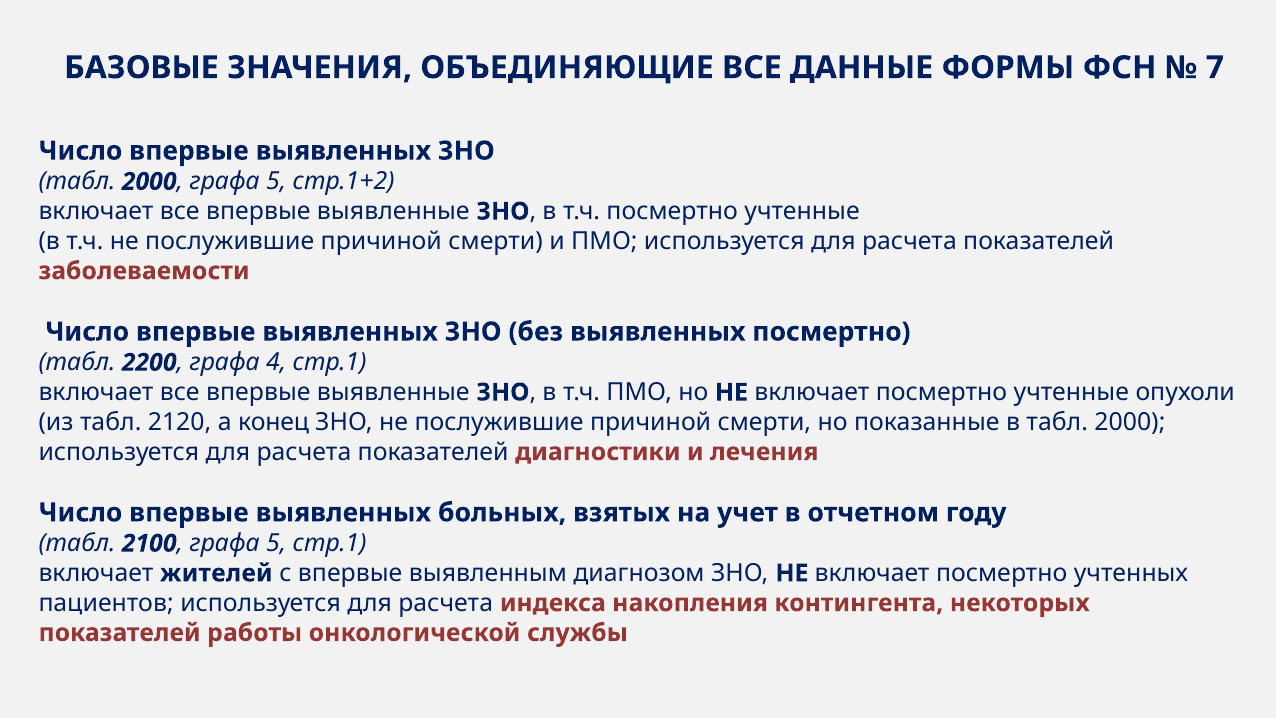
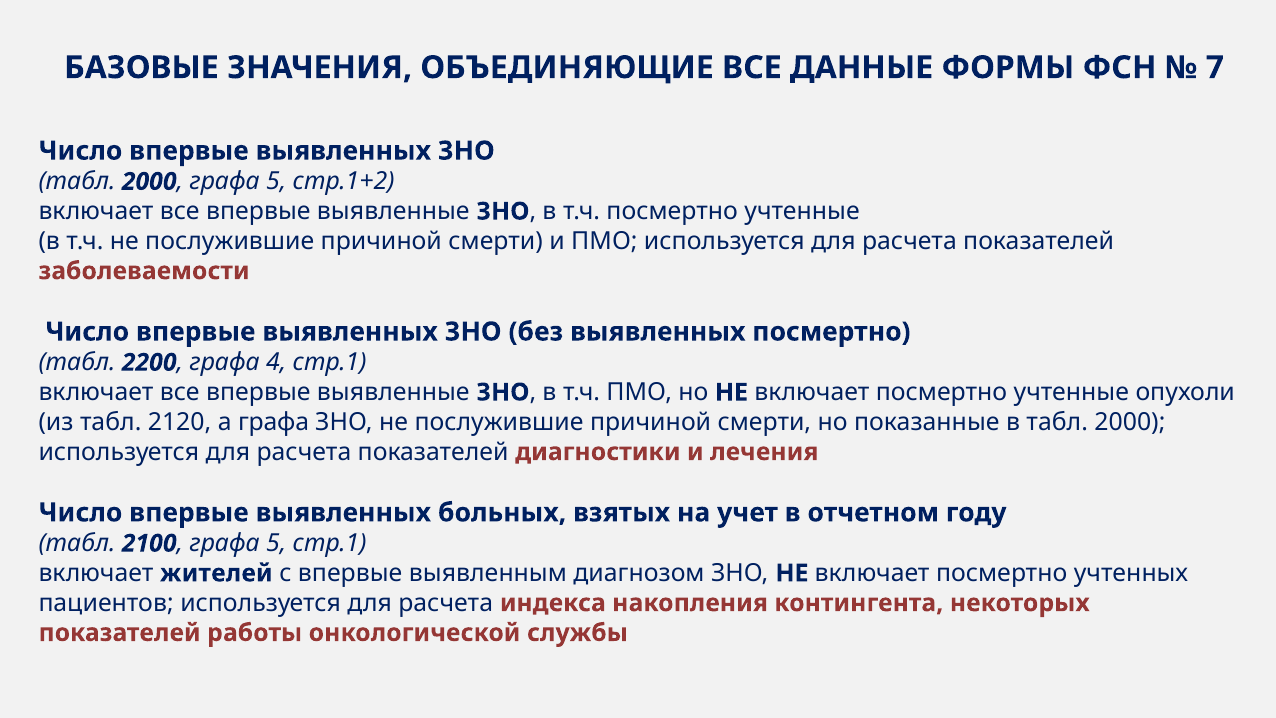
а конец: конец -> графа (274, 422)
